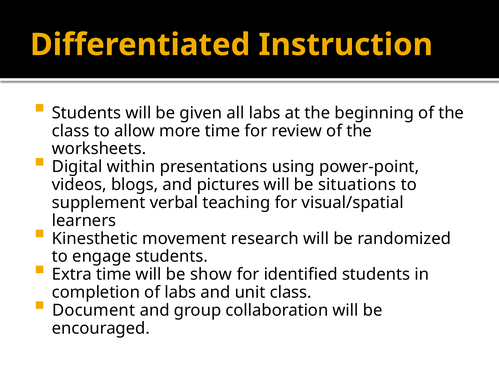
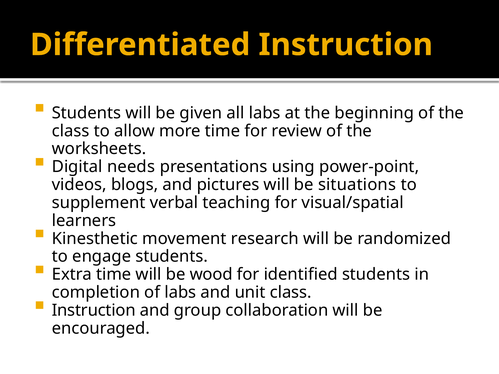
within: within -> needs (131, 167)
show: show -> wood (211, 275)
Document: Document -> Instruction (94, 311)
